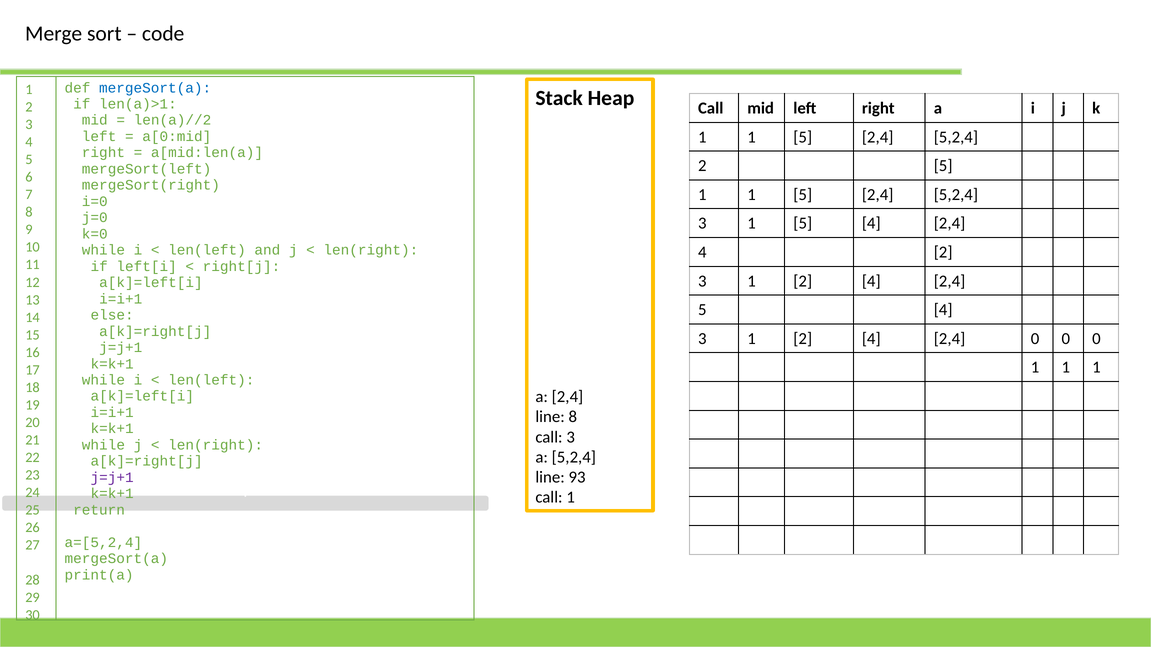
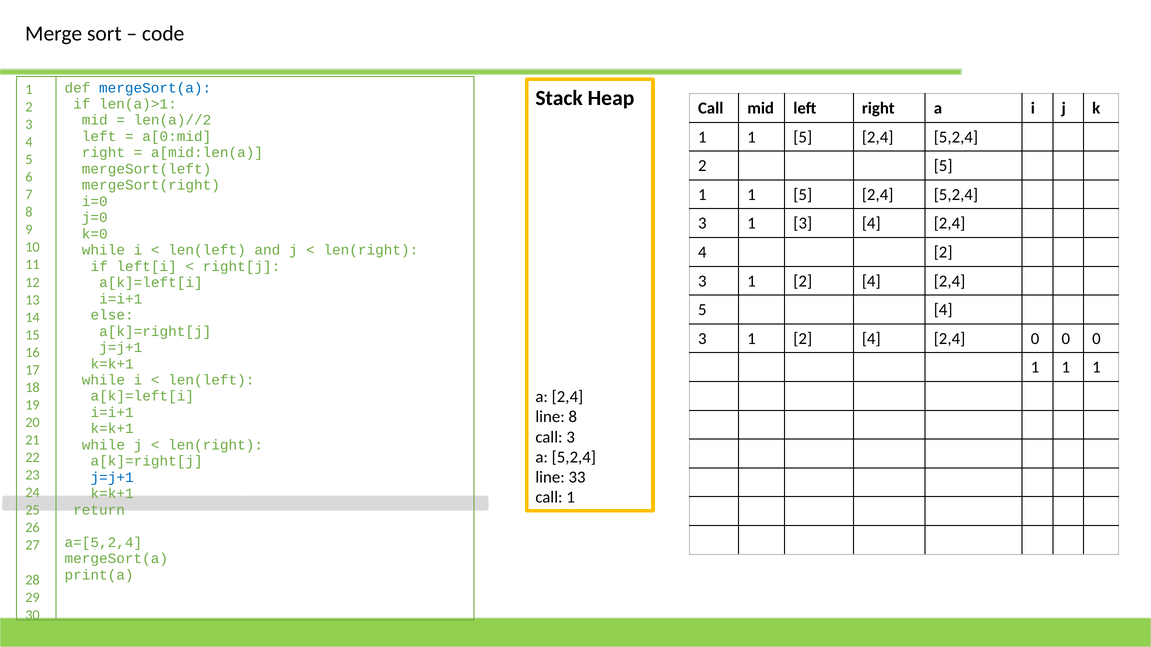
3 1 5: 5 -> 3 (803, 224)
93: 93 -> 33 (577, 478)
j=j+1 colour: purple -> blue (112, 478)
